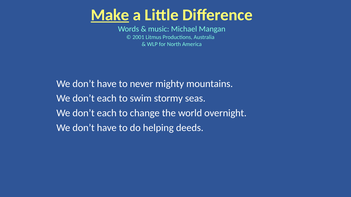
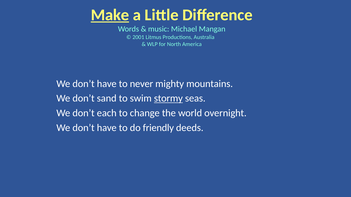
each: each -> sand (107, 99)
stormy underline: none -> present (168, 99)
helping: helping -> friendly (158, 128)
